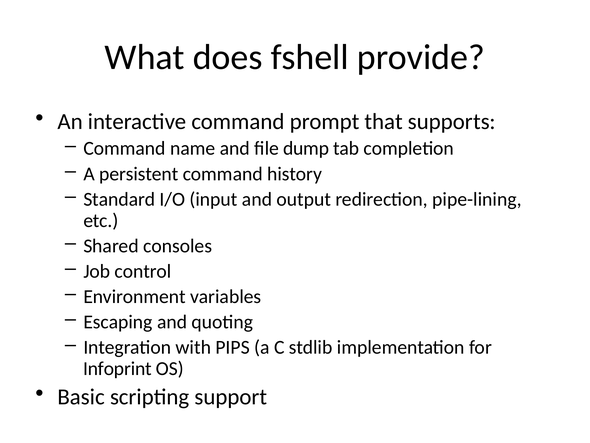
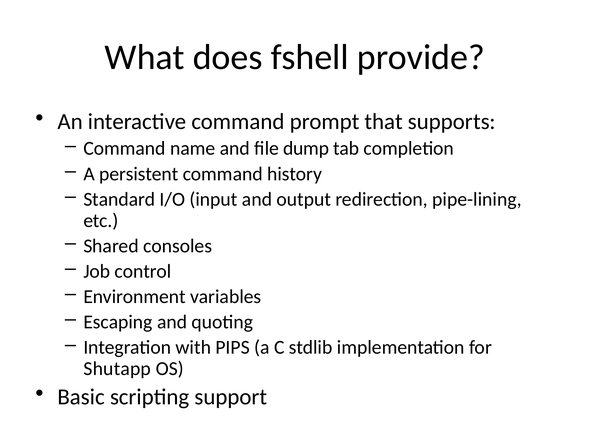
Infoprint: Infoprint -> Shutapp (117, 368)
